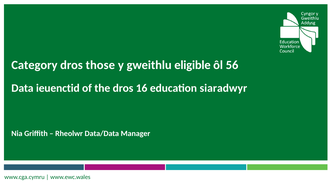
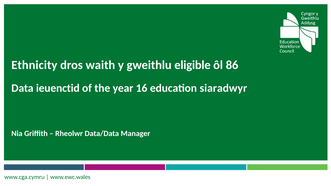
Category: Category -> Ethnicity (34, 65)
those: those -> waith (100, 65)
56: 56 -> 86 (232, 65)
the dros: dros -> year (123, 88)
